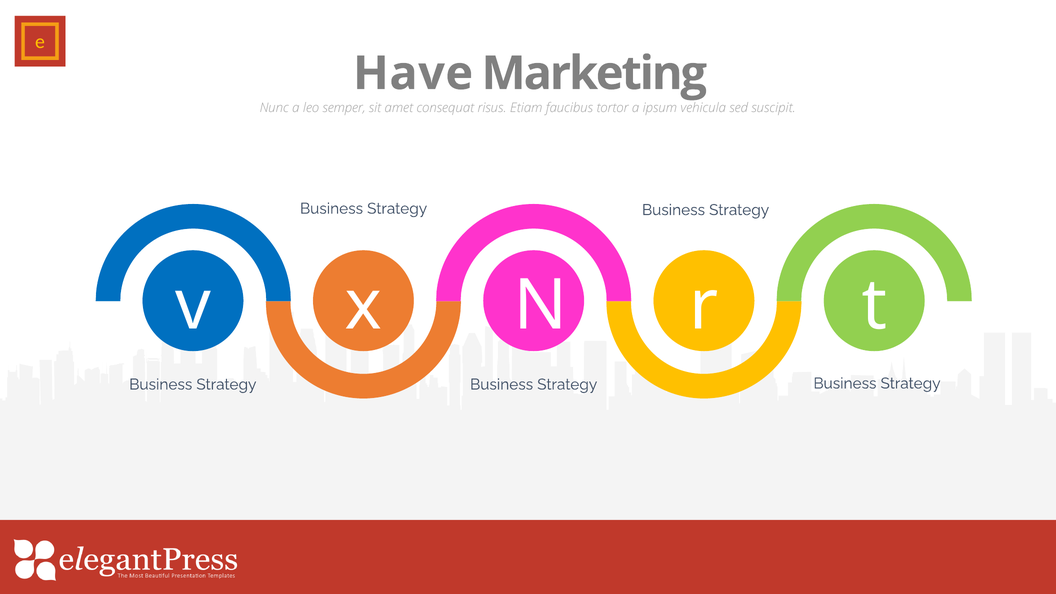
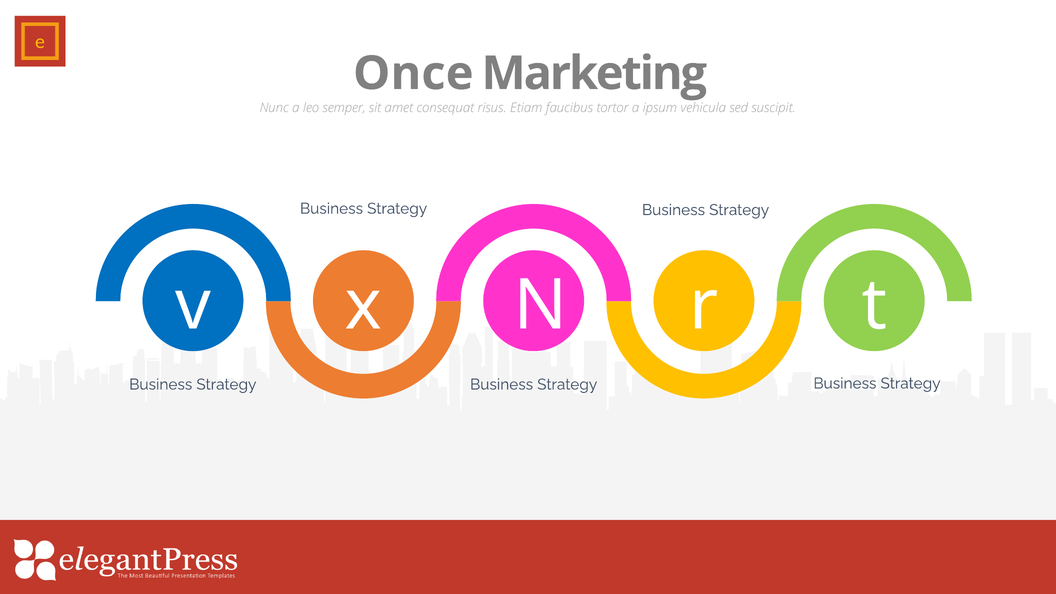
Have: Have -> Once (413, 74)
